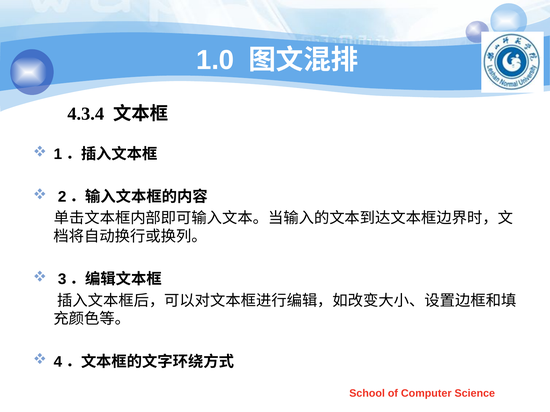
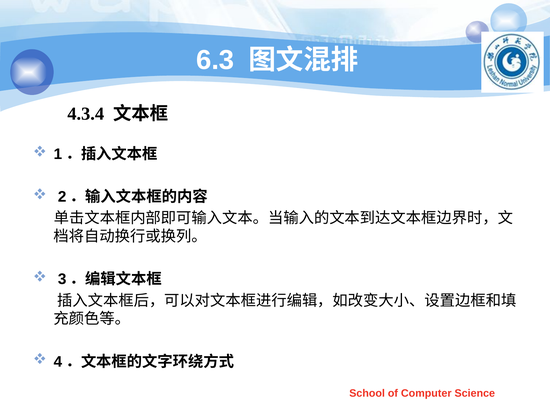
1.0: 1.0 -> 6.3 (215, 60)
